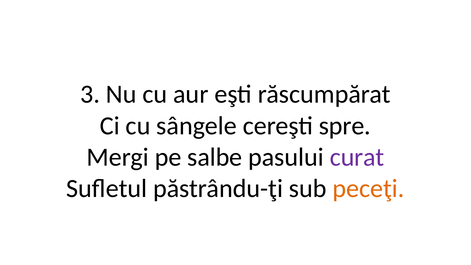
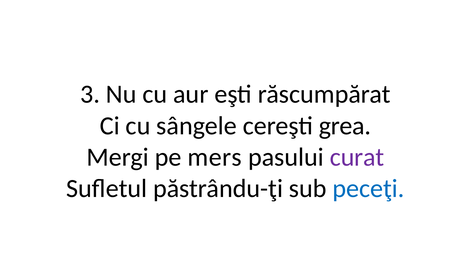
spre: spre -> grea (345, 126)
salbe: salbe -> mers (215, 157)
peceţi colour: orange -> blue (368, 188)
